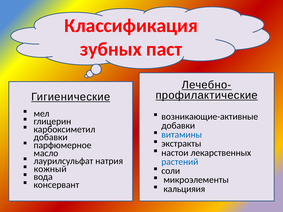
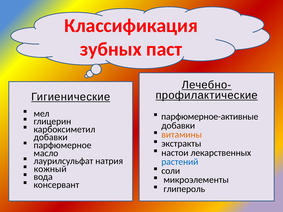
возникающие-активные: возникающие-активные -> парфюмерное-активные (210, 117)
витамины colour: blue -> orange (182, 135)
кальцияия: кальцияия -> глипероль (184, 189)
